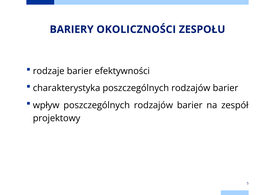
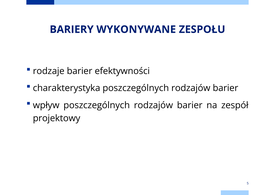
OKOLICZNOŚCI: OKOLICZNOŚCI -> WYKONYWANE (136, 29)
